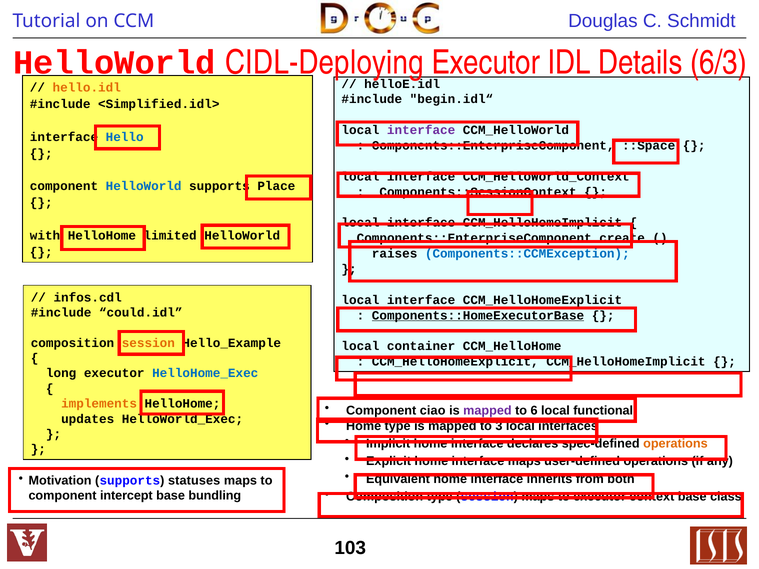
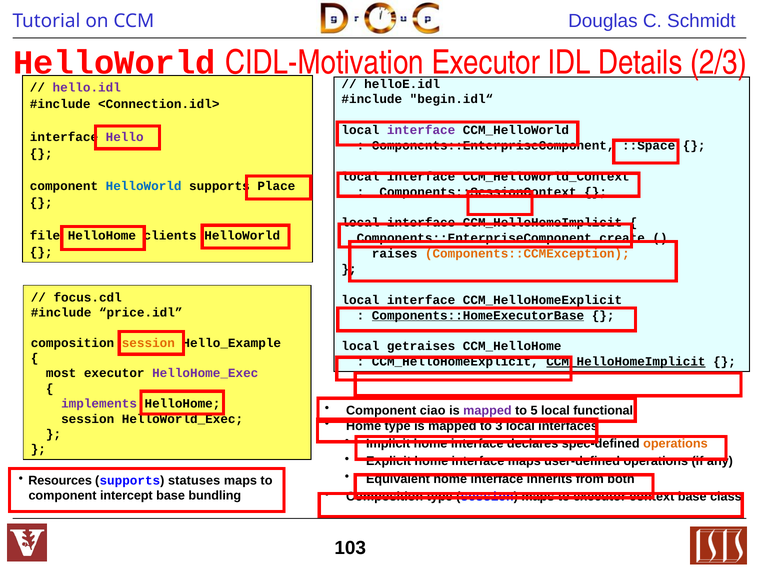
CIDL-Deploying: CIDL-Deploying -> CIDL-Motivation (325, 62)
6/3: 6/3 -> 2/3 (719, 62)
hello.idl colour: orange -> purple (87, 88)
<Simplified.idl>: <Simplified.idl> -> <Connection.idl> (159, 104)
Hello colour: blue -> purple (125, 137)
with: with -> file (45, 236)
limited: limited -> clients (170, 236)
Components::CCMException colour: blue -> orange (527, 254)
infos.cdl: infos.cdl -> focus.cdl (88, 298)
could.idl: could.idl -> price.idl (141, 313)
container: container -> getraises (421, 346)
CCM_HelloHomeImplicit underline: none -> present (626, 362)
long: long -> most (61, 373)
HelloHome_Exec colour: blue -> purple (205, 373)
implements colour: orange -> purple (99, 404)
6: 6 -> 5 (534, 411)
updates: updates -> session (88, 419)
Motivation: Motivation -> Resources (60, 481)
